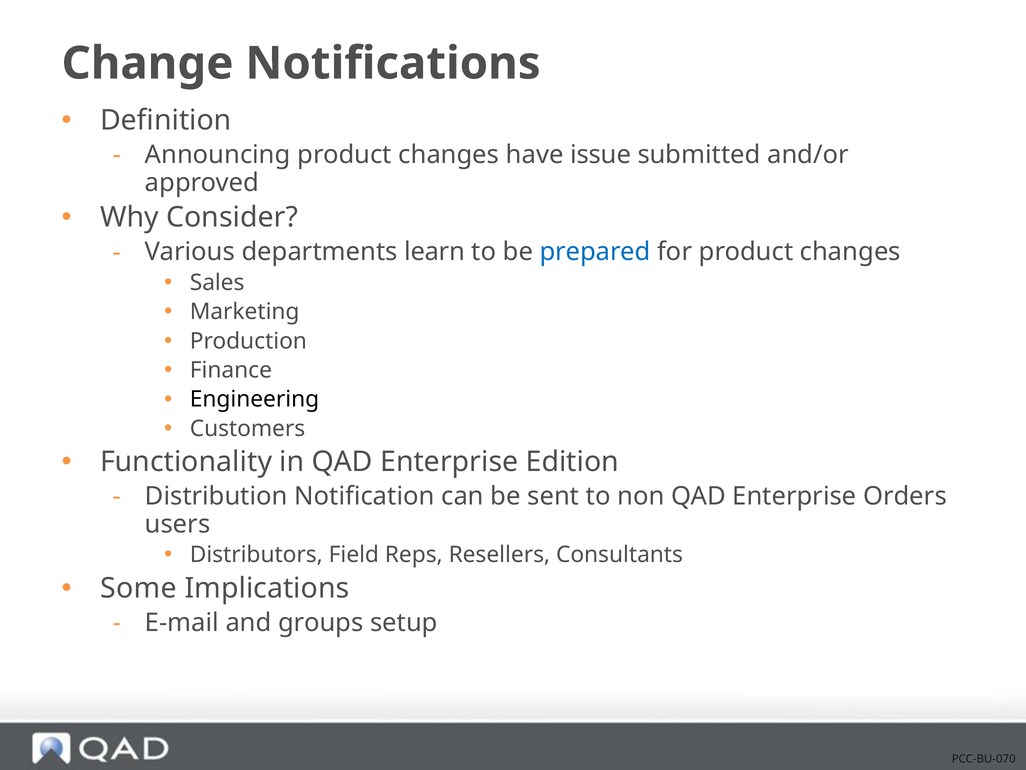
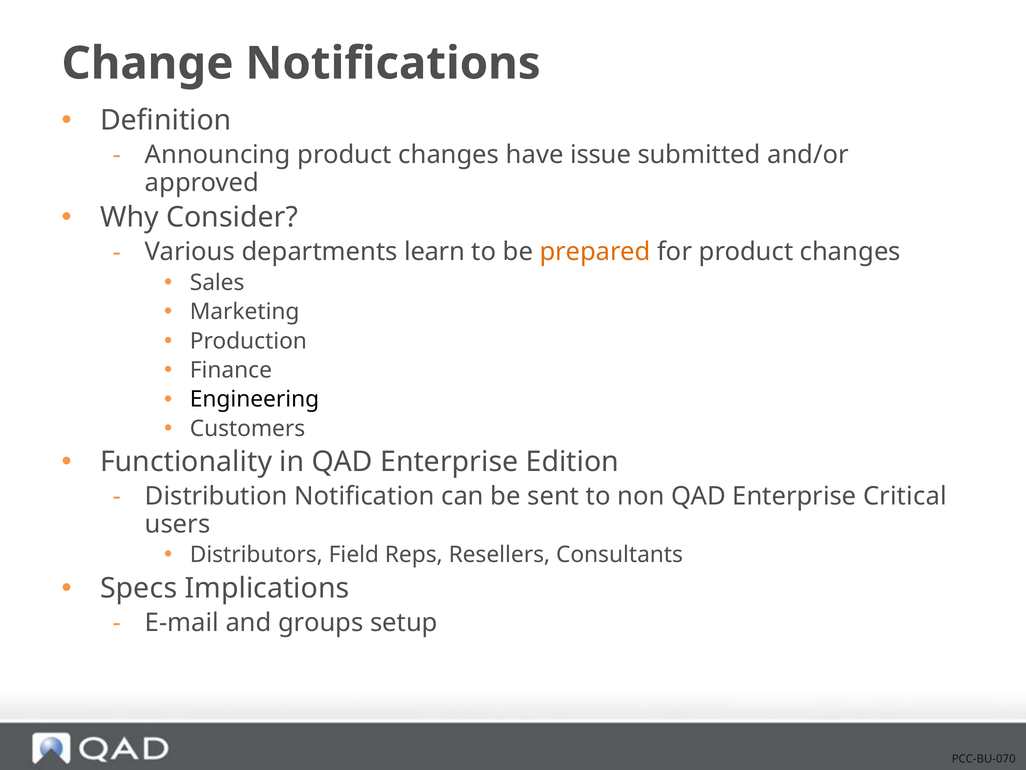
prepared colour: blue -> orange (595, 252)
Orders: Orders -> Critical (905, 496)
Some: Some -> Specs (139, 588)
